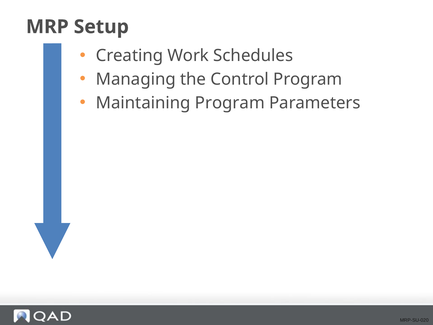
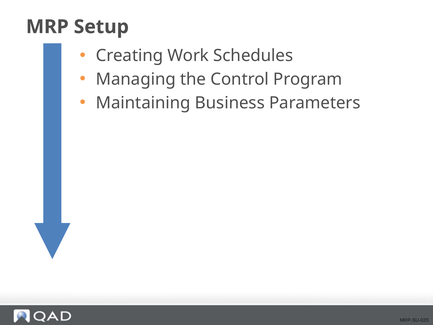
Maintaining Program: Program -> Business (230, 103)
